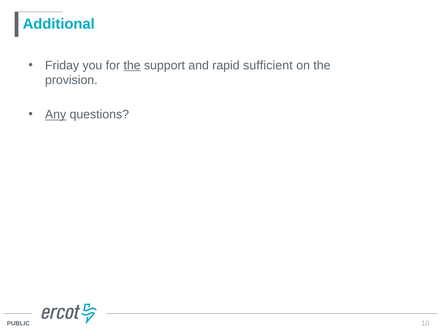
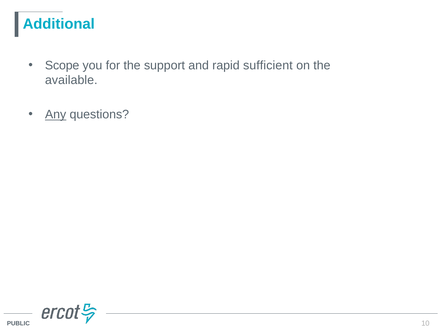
Friday: Friday -> Scope (62, 65)
the underline: present -> none (132, 65)
provision: provision -> available (71, 80)
